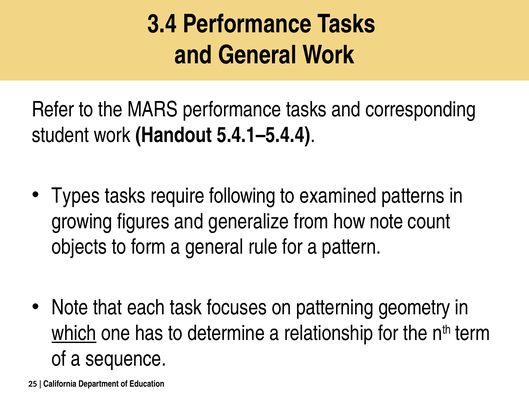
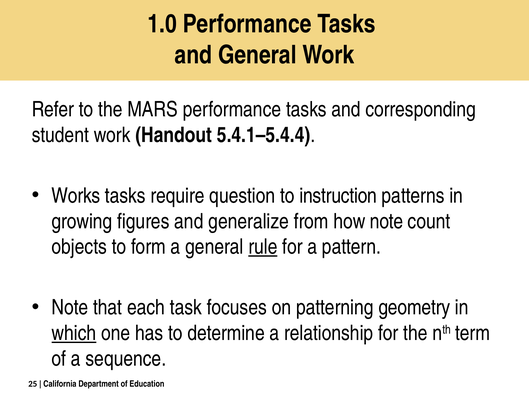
3.4: 3.4 -> 1.0 (162, 24)
Types: Types -> Works (76, 196)
following: following -> question (242, 196)
examined: examined -> instruction (338, 196)
rule underline: none -> present (263, 247)
